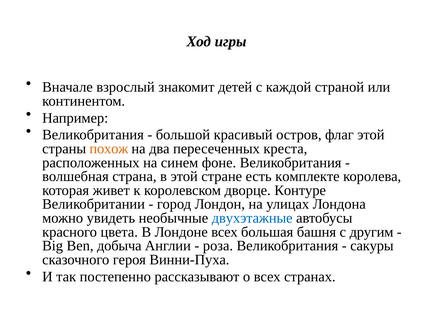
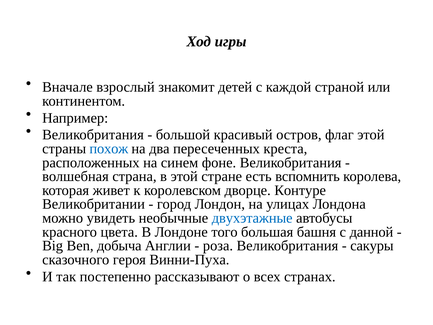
похож colour: orange -> blue (109, 149)
комплекте: комплекте -> вспомнить (308, 176)
Лондоне всех: всех -> того (224, 232)
другим: другим -> данной (371, 232)
